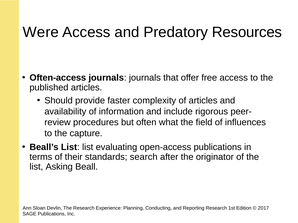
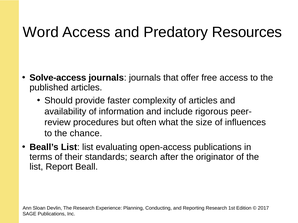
Were: Were -> Word (41, 32)
Often-access: Often-access -> Solve-access (58, 78)
field: field -> size (204, 123)
capture: capture -> chance (86, 134)
Asking: Asking -> Report (59, 167)
